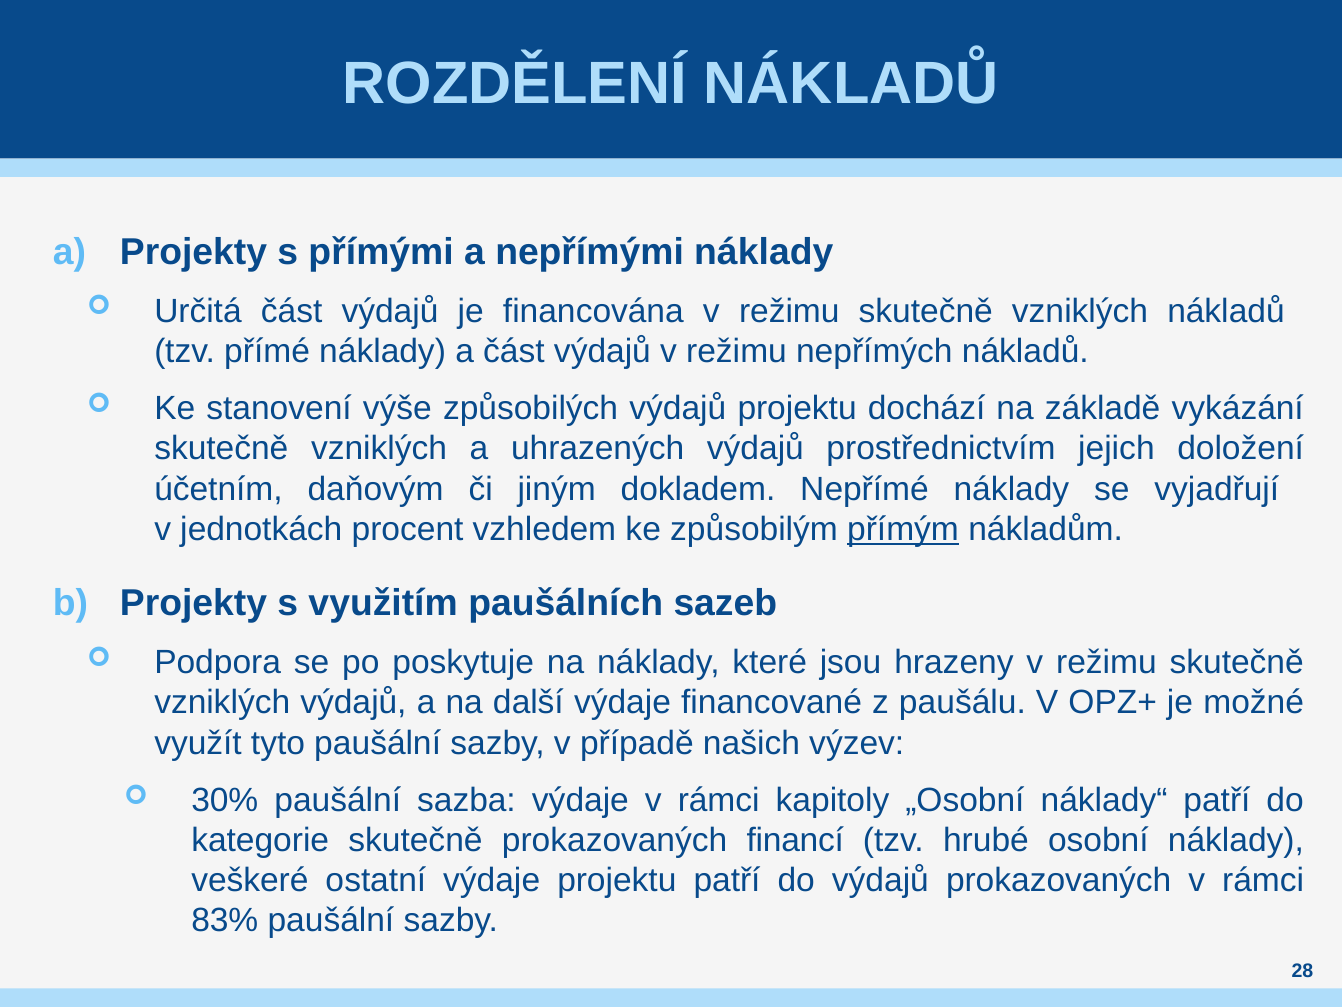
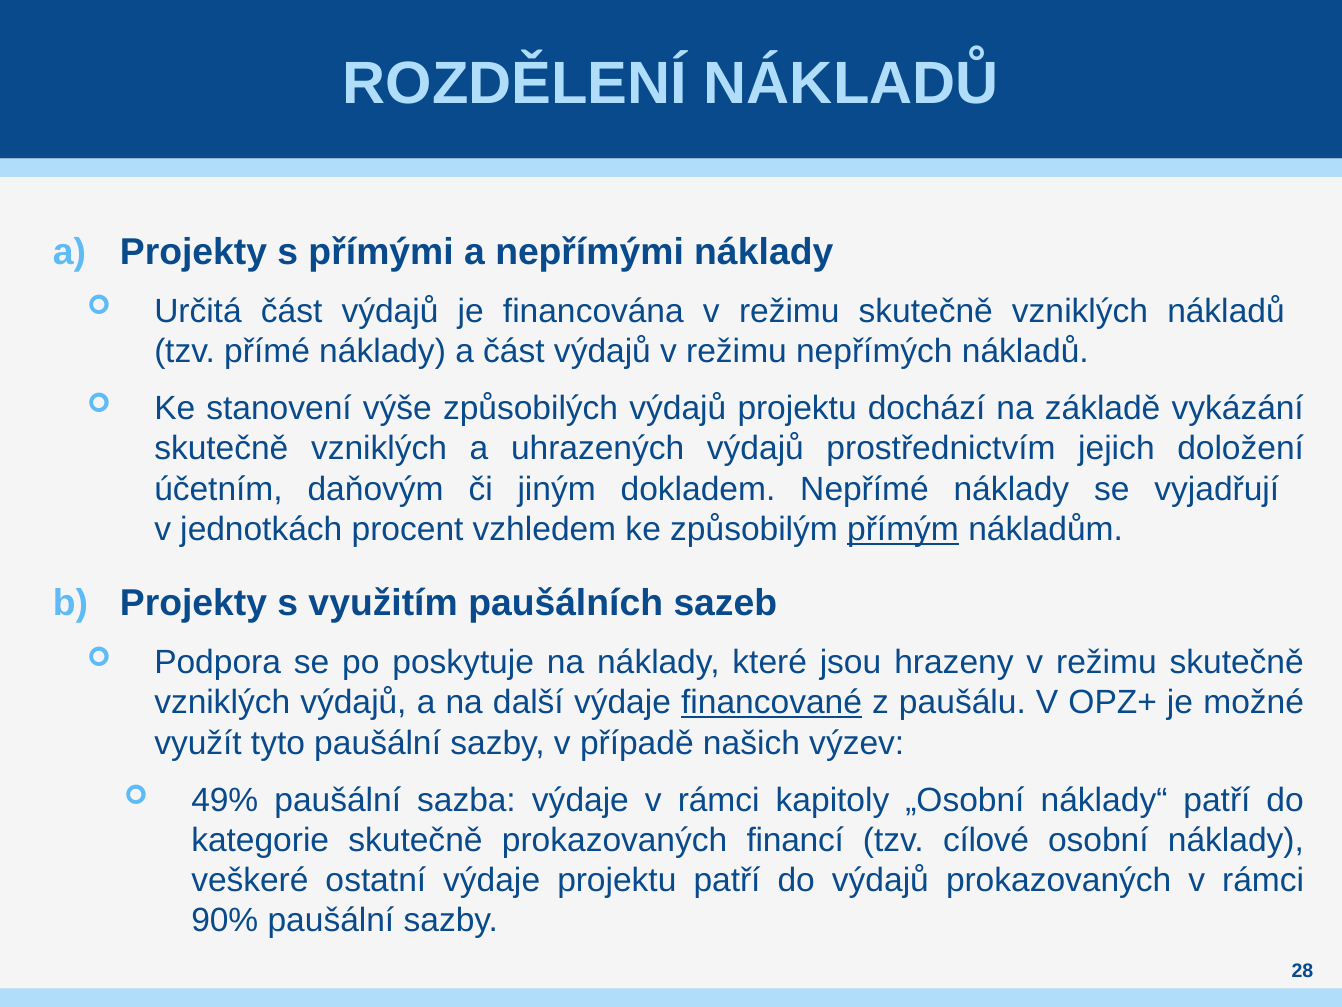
financované underline: none -> present (772, 702)
30%: 30% -> 49% (225, 800)
hrubé: hrubé -> cílové (986, 840)
83%: 83% -> 90% (225, 920)
